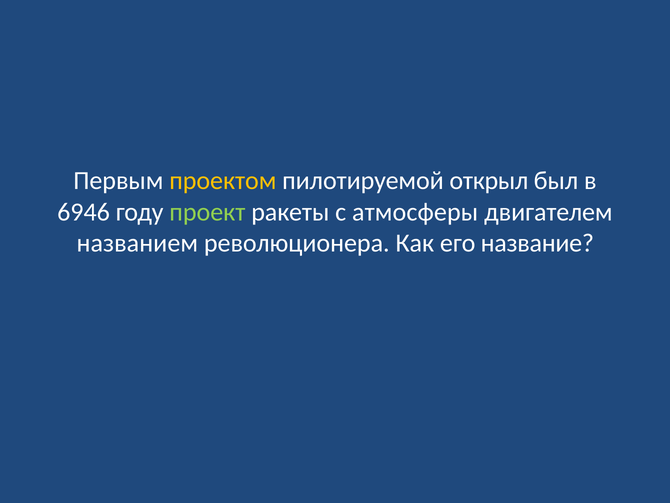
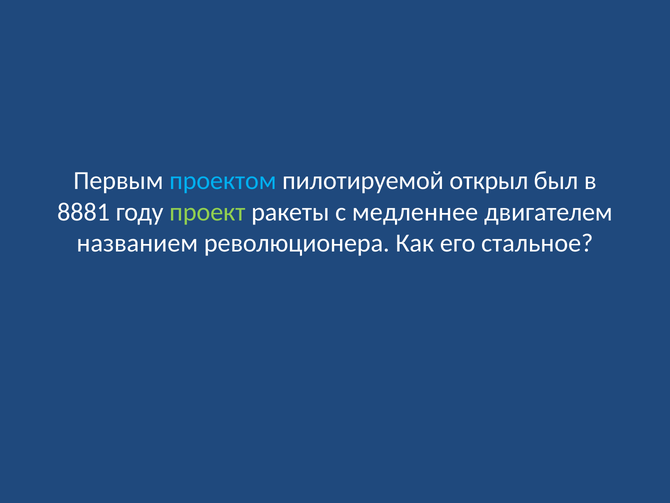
проектом colour: yellow -> light blue (223, 180)
6946: 6946 -> 8881 (84, 212)
атмосферы: атмосферы -> медленнее (415, 212)
название: название -> стальное (537, 243)
